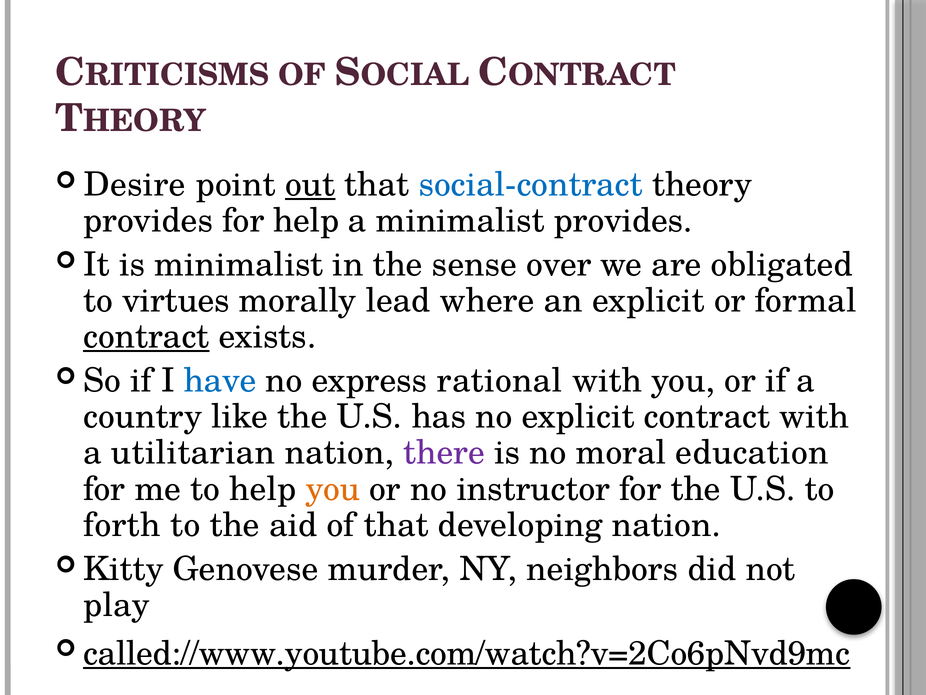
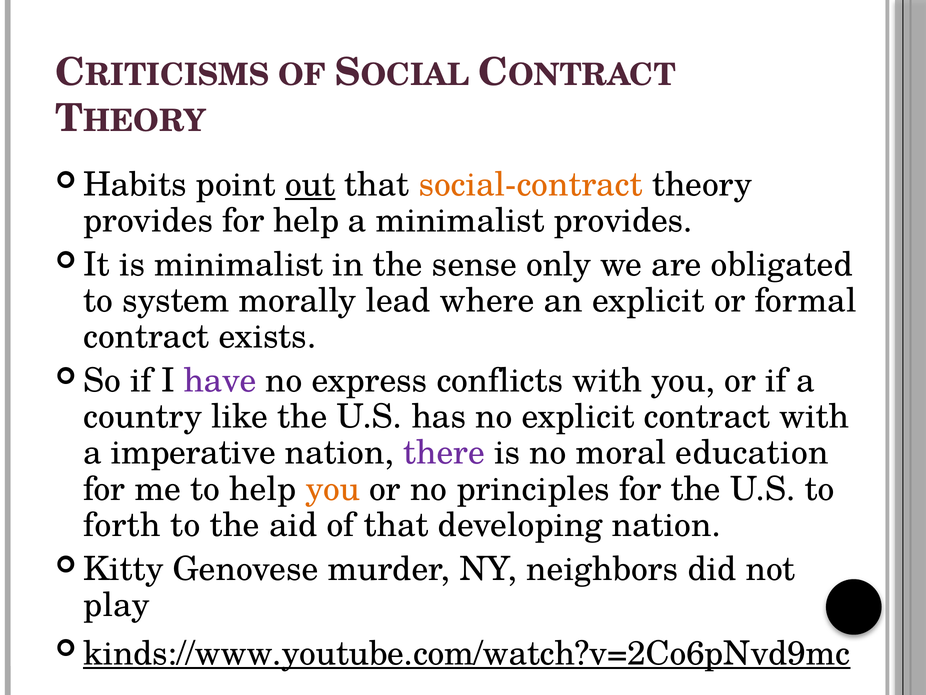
Desire: Desire -> Habits (135, 184)
social-contract colour: blue -> orange (531, 184)
over: over -> only (559, 264)
virtues: virtues -> system (176, 300)
contract underline: present -> none (146, 337)
have colour: blue -> purple (220, 380)
rational: rational -> conflicts (500, 380)
utilitarian: utilitarian -> imperative (193, 453)
instructor: instructor -> principles (533, 489)
called://www.youtube.com/watch?v=2Co6pNvd9mc: called://www.youtube.com/watch?v=2Co6pNvd9mc -> kinds://www.youtube.com/watch?v=2Co6pNvd9mc (467, 653)
